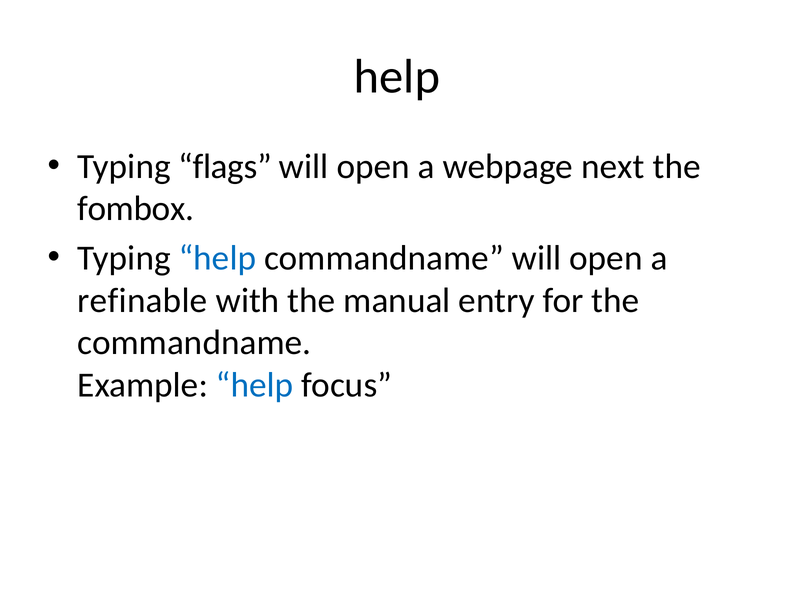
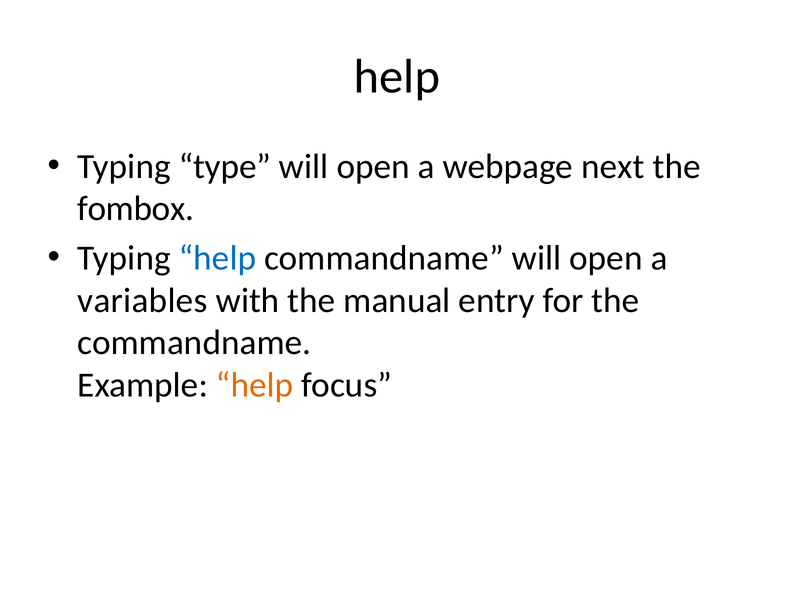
flags: flags -> type (225, 167)
refinable: refinable -> variables (142, 301)
help colour: blue -> orange (255, 385)
